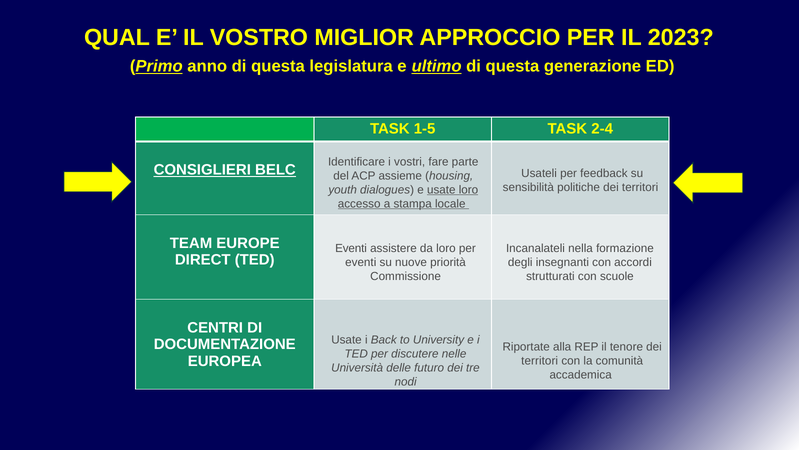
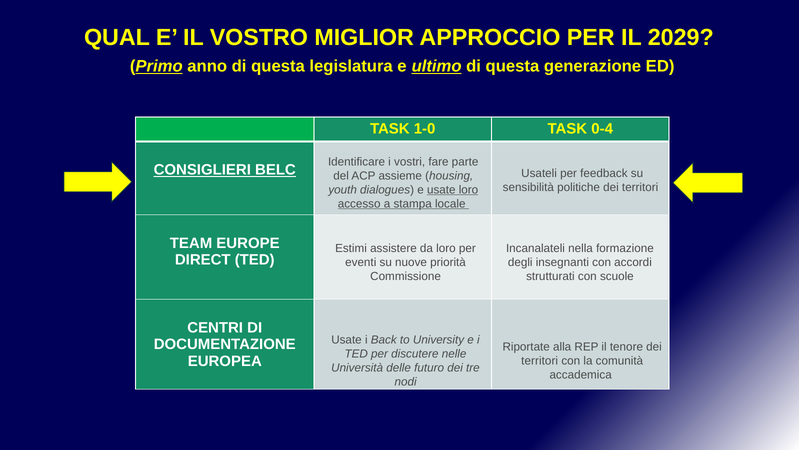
2023: 2023 -> 2029 (681, 38)
1-5: 1-5 -> 1-0 (425, 129)
2-4: 2-4 -> 0-4 (602, 129)
Eventi: Eventi -> Estimi (351, 248)
